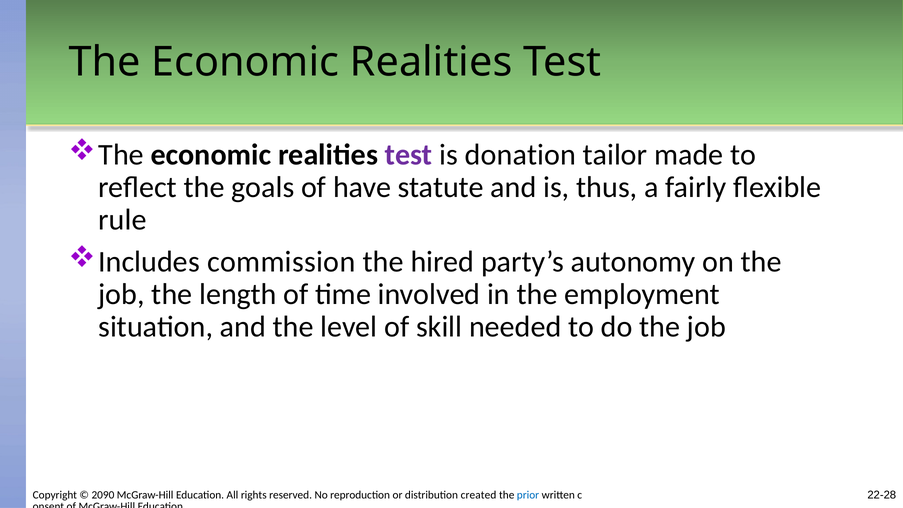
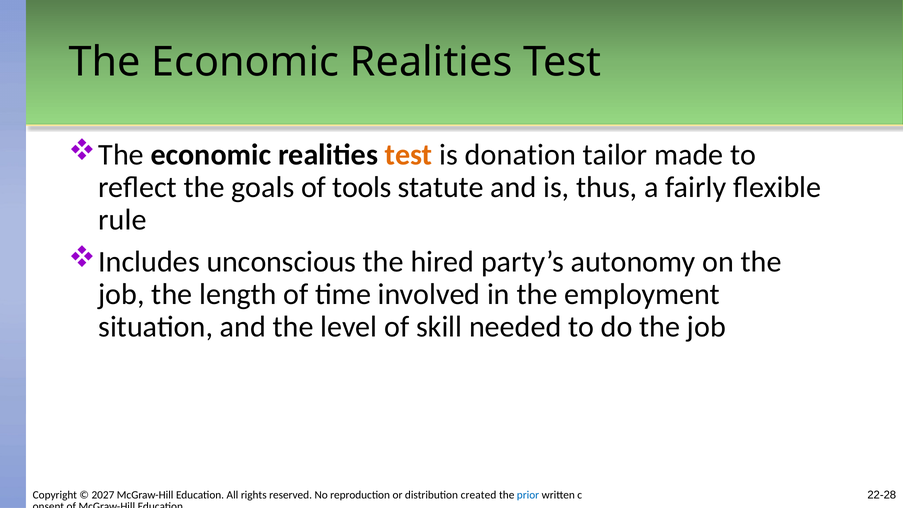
test colour: purple -> orange (409, 155)
have: have -> tools (362, 187)
commission: commission -> unconscious (281, 262)
2090: 2090 -> 2027 (103, 495)
